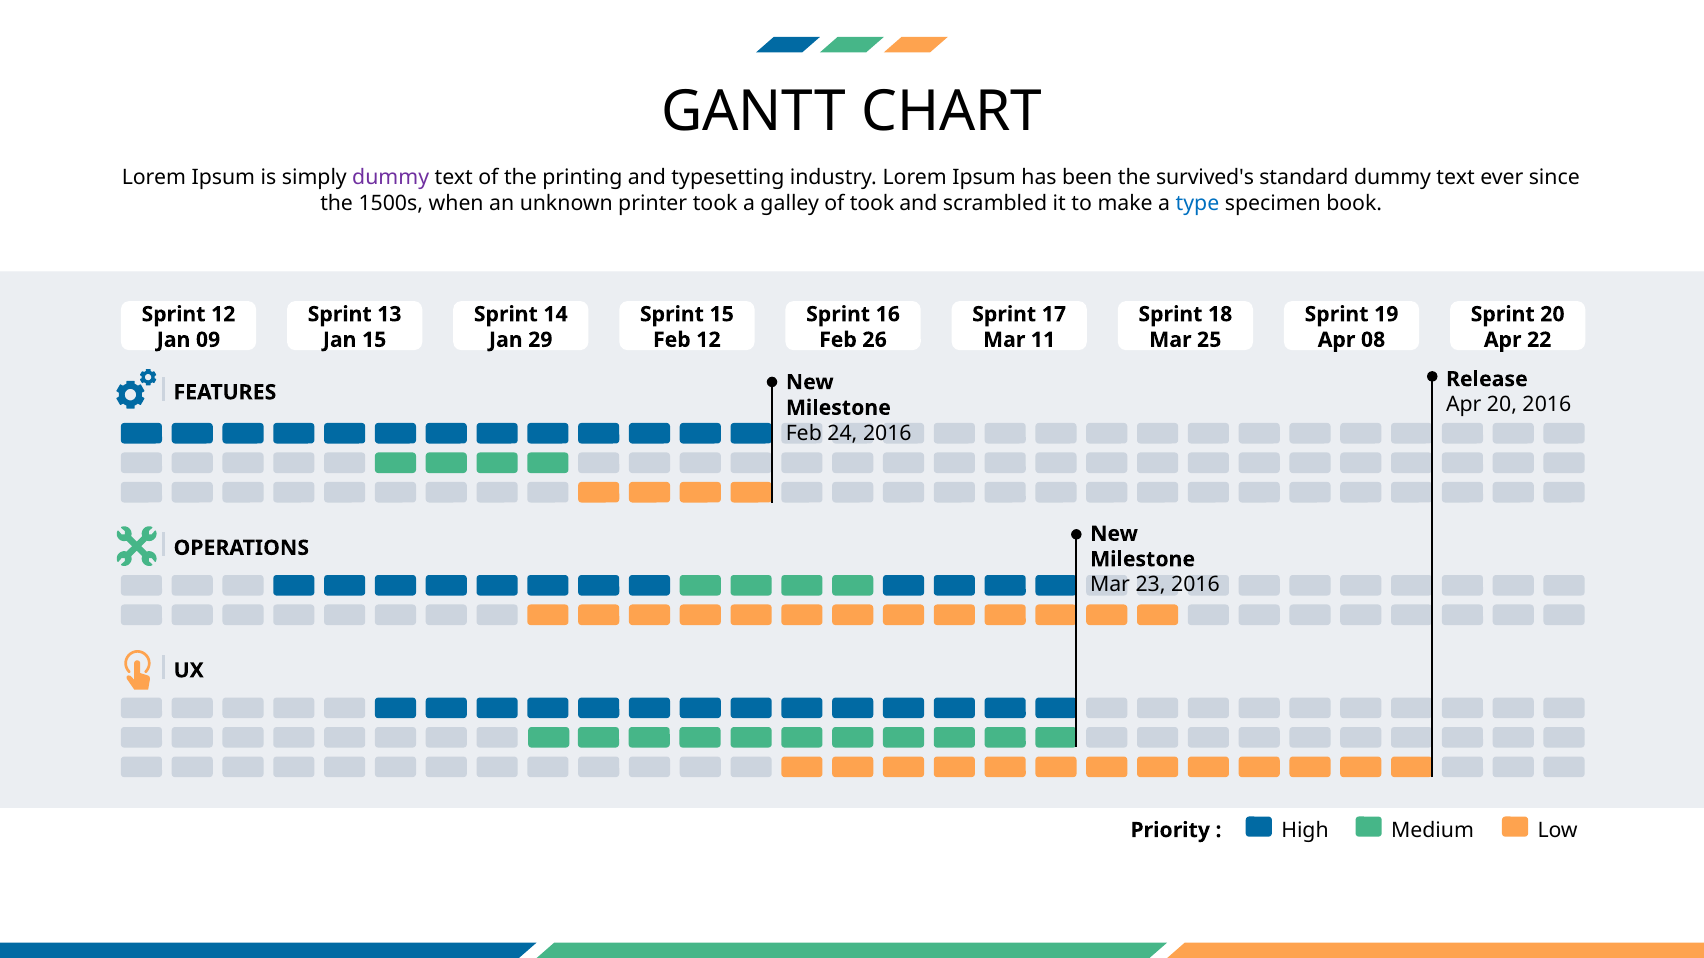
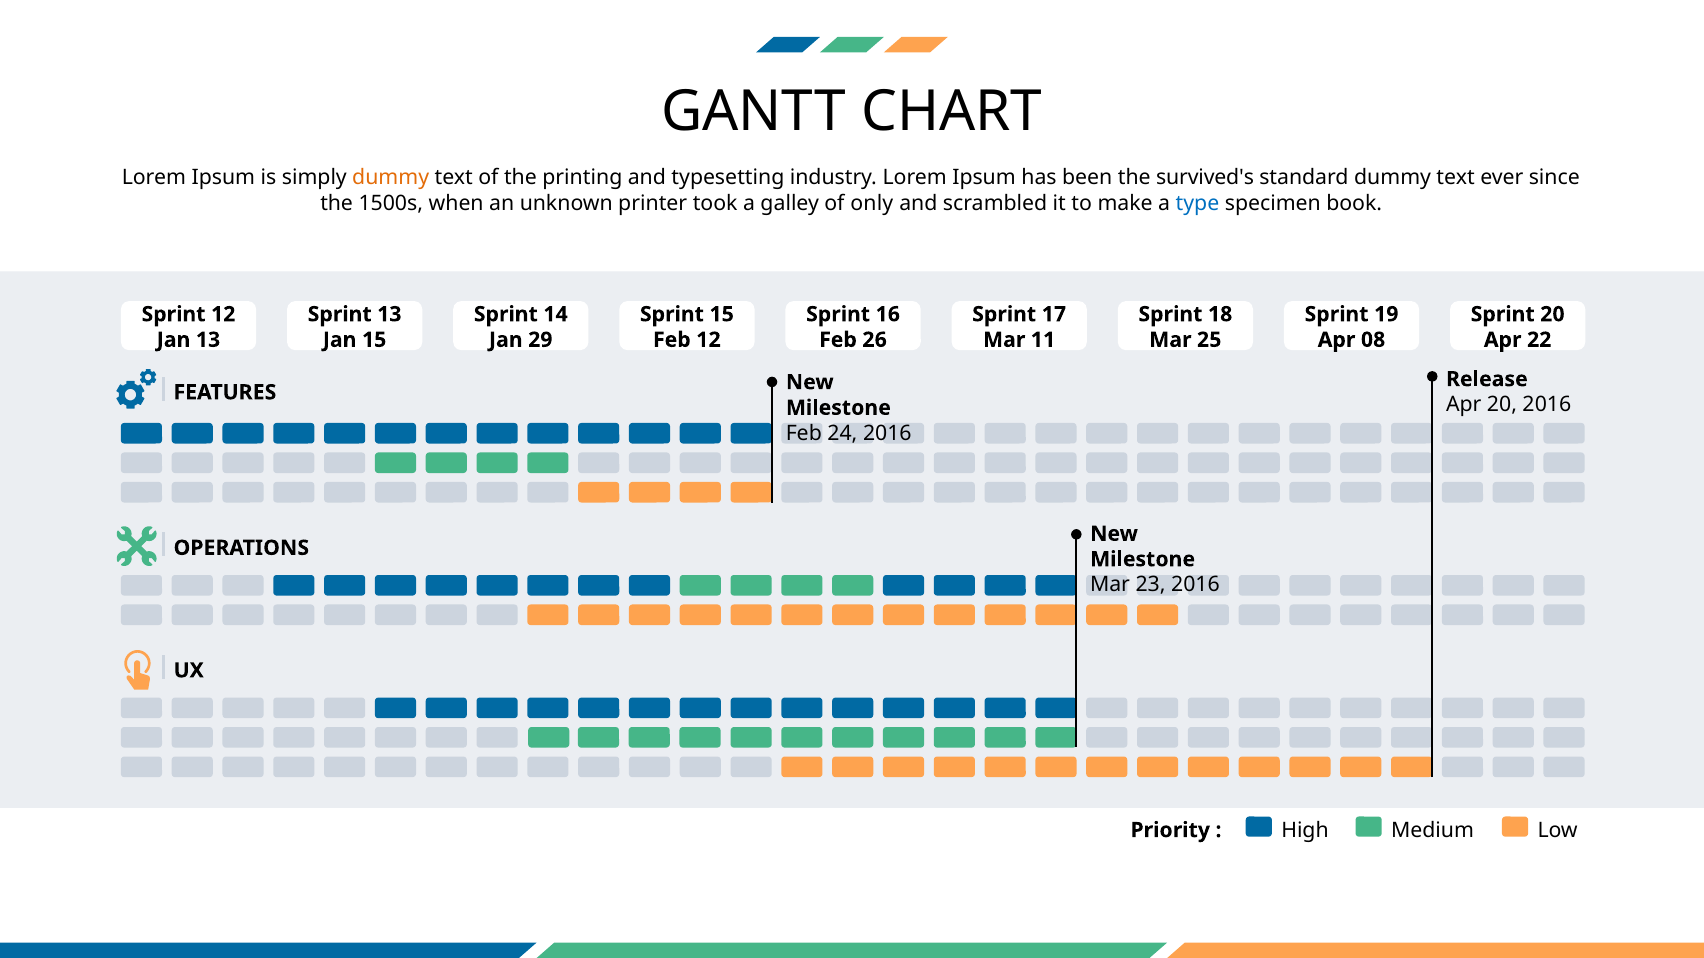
dummy colour: purple -> orange (391, 178)
of took: took -> only (872, 203)
Jan 09: 09 -> 13 (208, 340)
